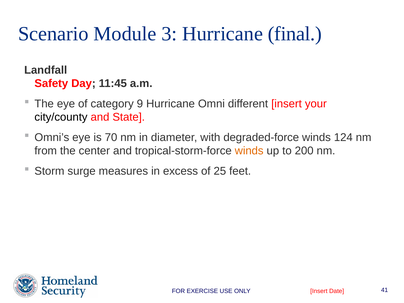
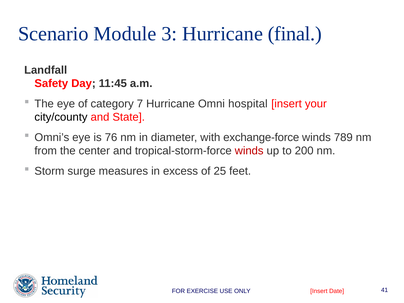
9: 9 -> 7 (140, 104)
different: different -> hospital (248, 104)
70: 70 -> 76 (111, 137)
degraded-force: degraded-force -> exchange-force (261, 137)
124: 124 -> 789 (343, 137)
winds colour: orange -> red (249, 151)
